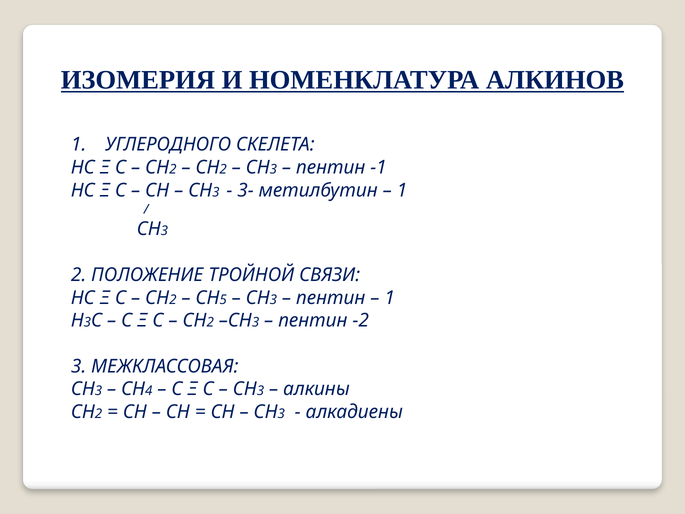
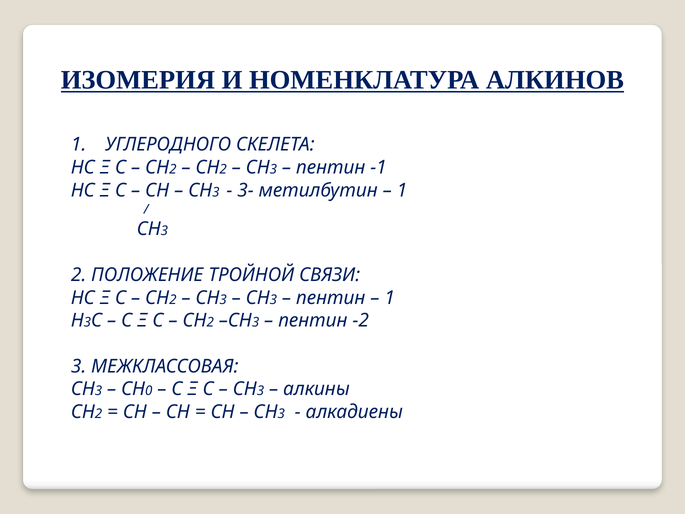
5: 5 -> 3 (223, 299)
4: 4 -> 0 (149, 391)
